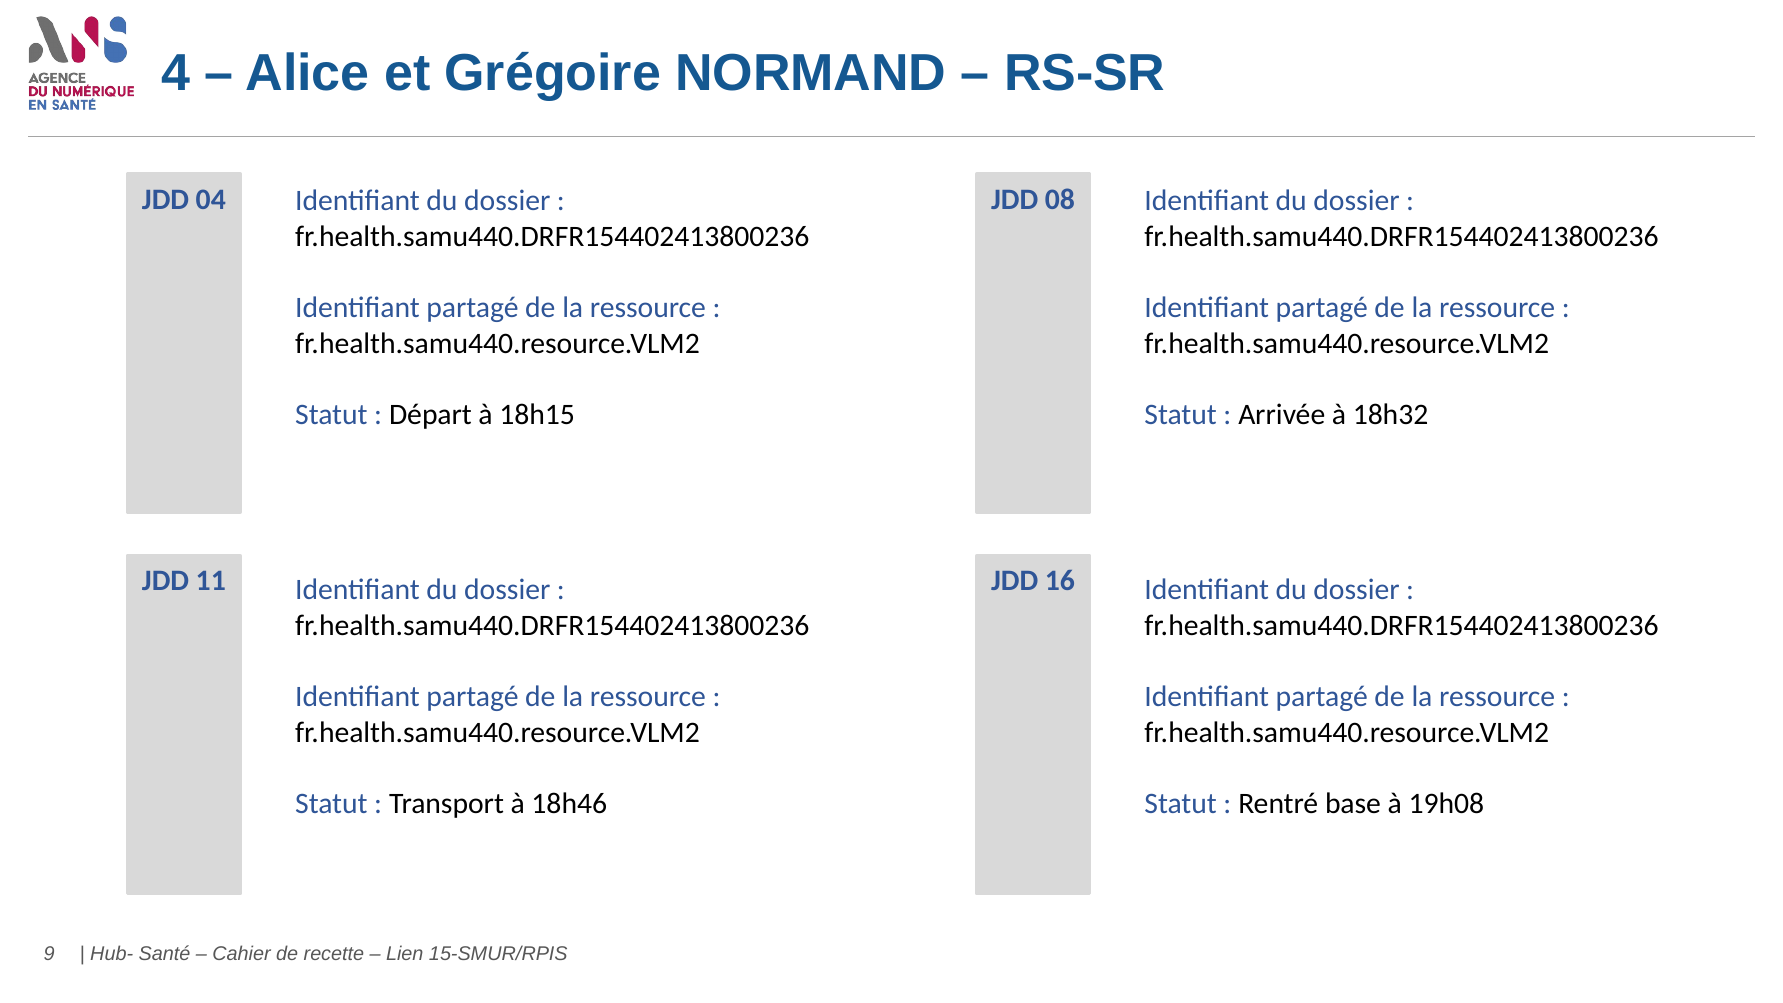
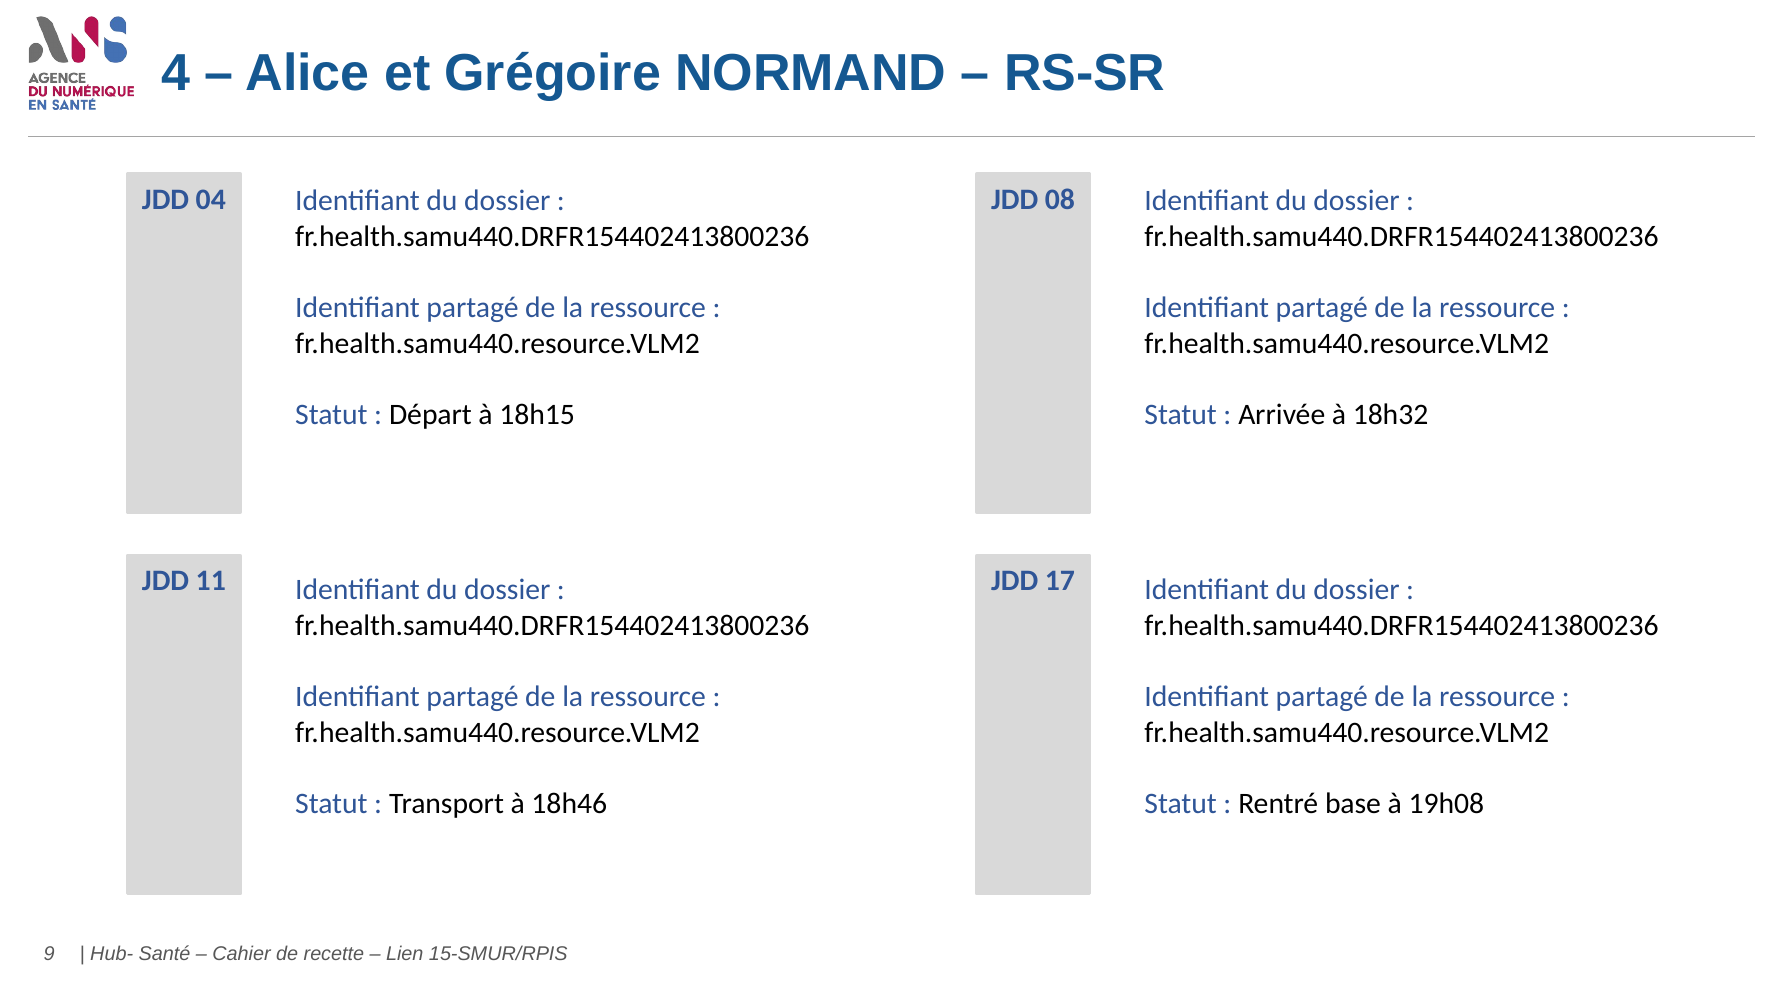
16: 16 -> 17 (1060, 581)
